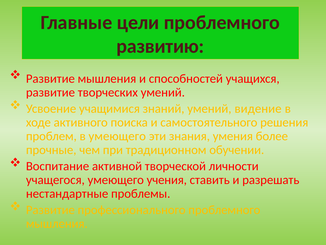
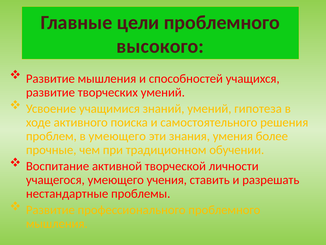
развитию: развитию -> высокого (160, 46)
видение: видение -> гипотеза (258, 108)
